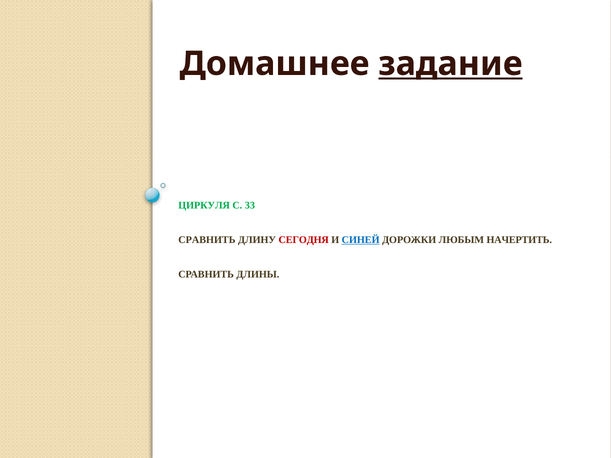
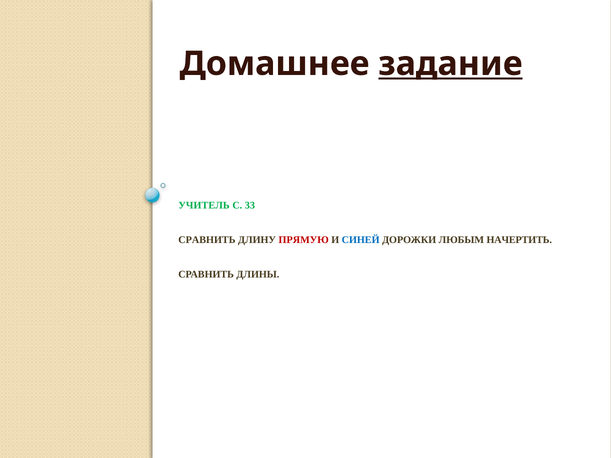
ЦИРКУЛЯ: ЦИРКУЛЯ -> УЧИТЕЛЬ (204, 206)
СЕГОДНЯ: СЕГОДНЯ -> ПРЯМУЮ (304, 240)
СИНЕЙ underline: present -> none (361, 240)
